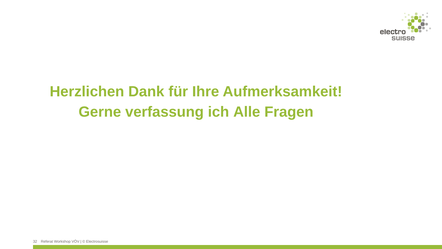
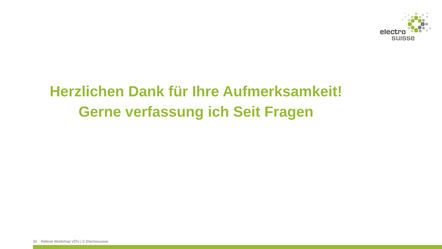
Alle: Alle -> Seit (247, 112)
